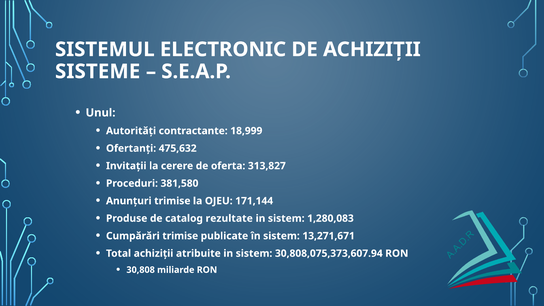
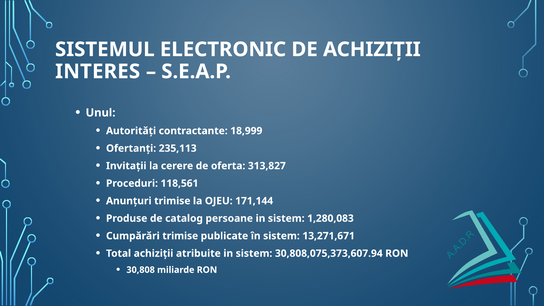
SISTEME: SISTEME -> INTERES (98, 71)
475,632: 475,632 -> 235,113 (178, 148)
381,580: 381,580 -> 118,561 (179, 183)
rezultate: rezultate -> persoane (229, 218)
